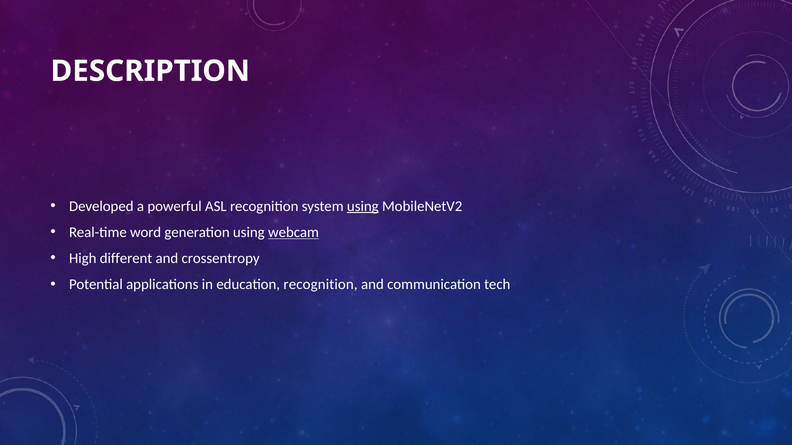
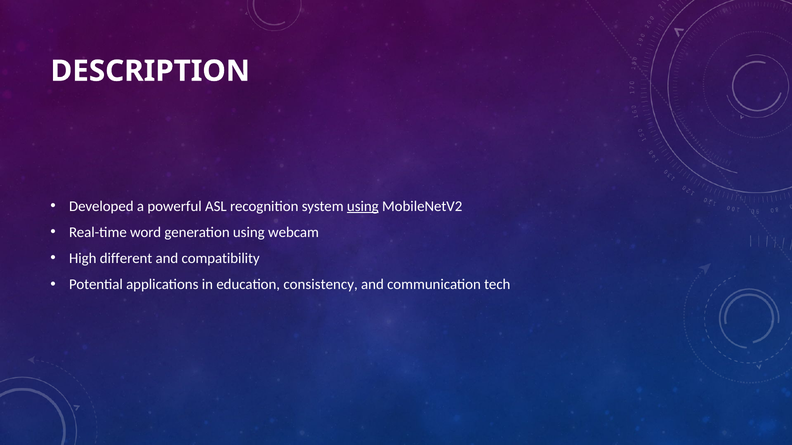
webcam underline: present -> none (294, 233)
crossentropy: crossentropy -> compatibility (221, 259)
education recognition: recognition -> consistency (321, 285)
